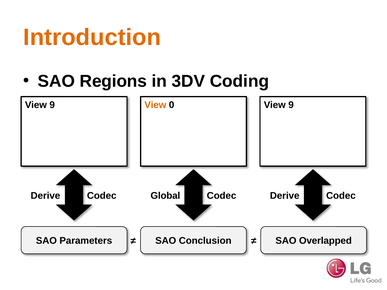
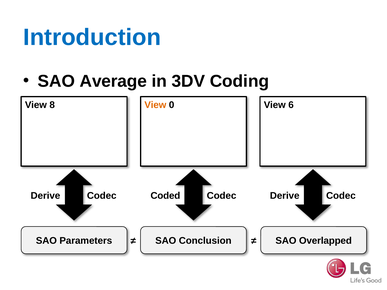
Introduction colour: orange -> blue (92, 37)
Regions: Regions -> Average (113, 81)
9: 9 -> 8 (52, 105)
9: 9 -> 6 (291, 105)
Global: Global -> Coded (165, 196)
